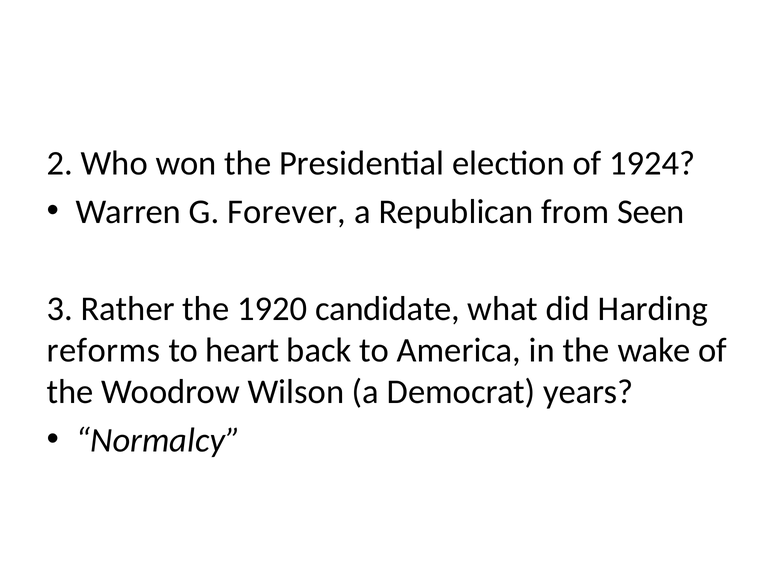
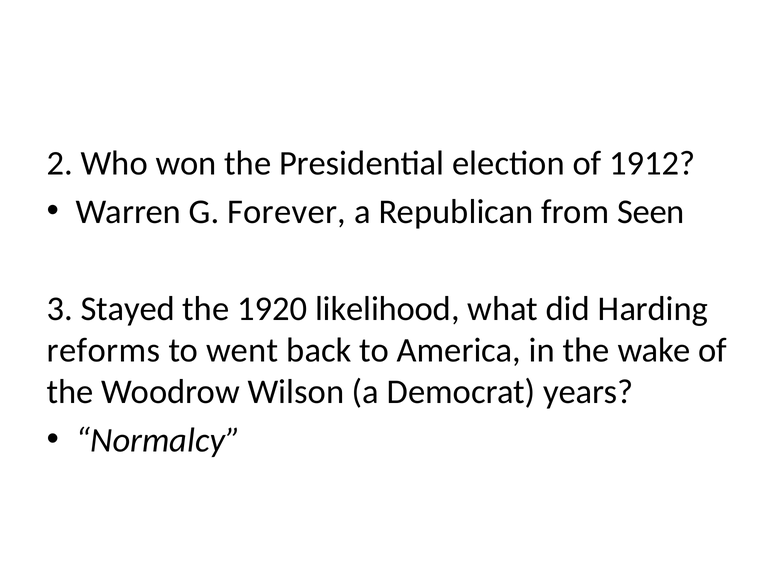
1924: 1924 -> 1912 (652, 163)
Rather: Rather -> Stayed (128, 308)
candidate: candidate -> likelihood (387, 308)
heart: heart -> went (242, 350)
